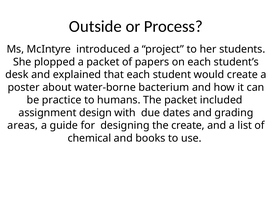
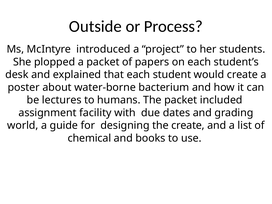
practice: practice -> lectures (62, 100)
design: design -> facility (95, 113)
areas: areas -> world (23, 125)
